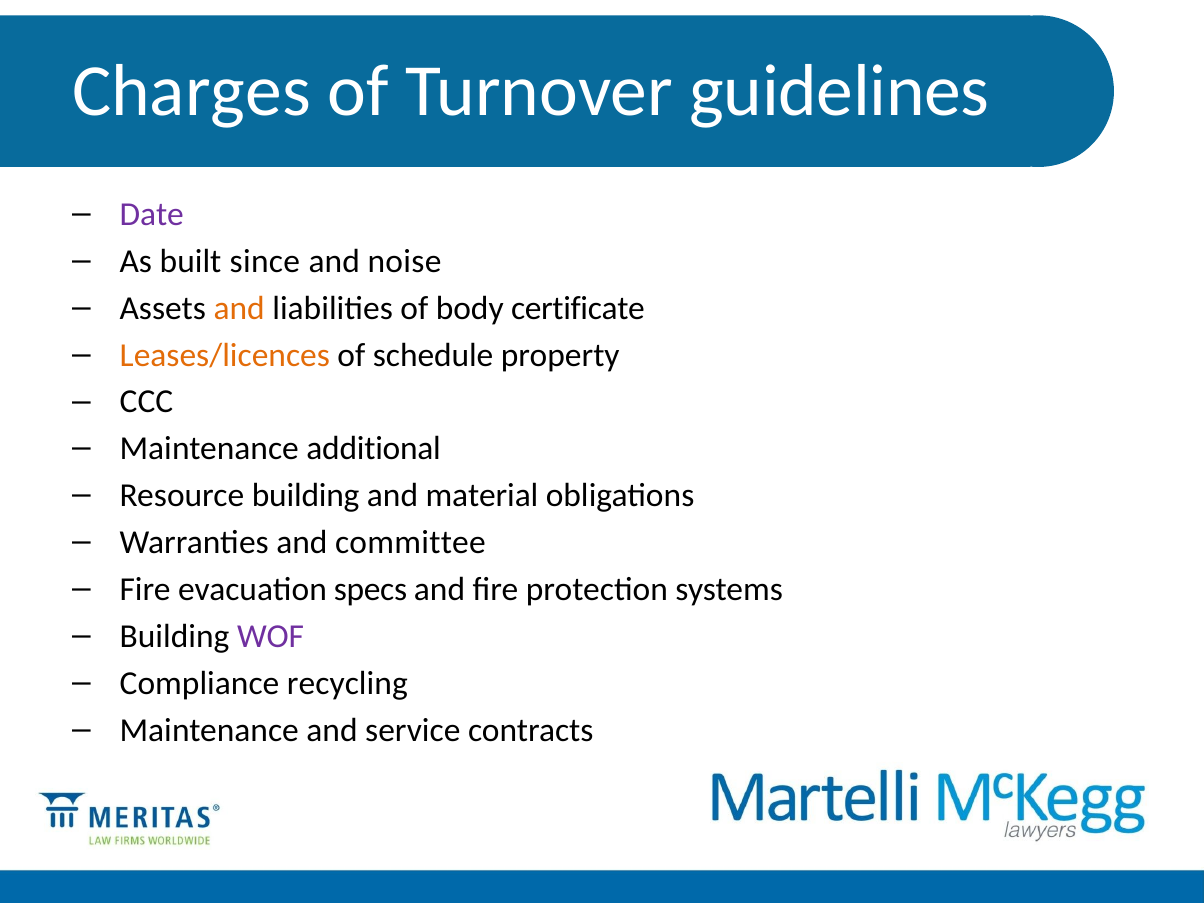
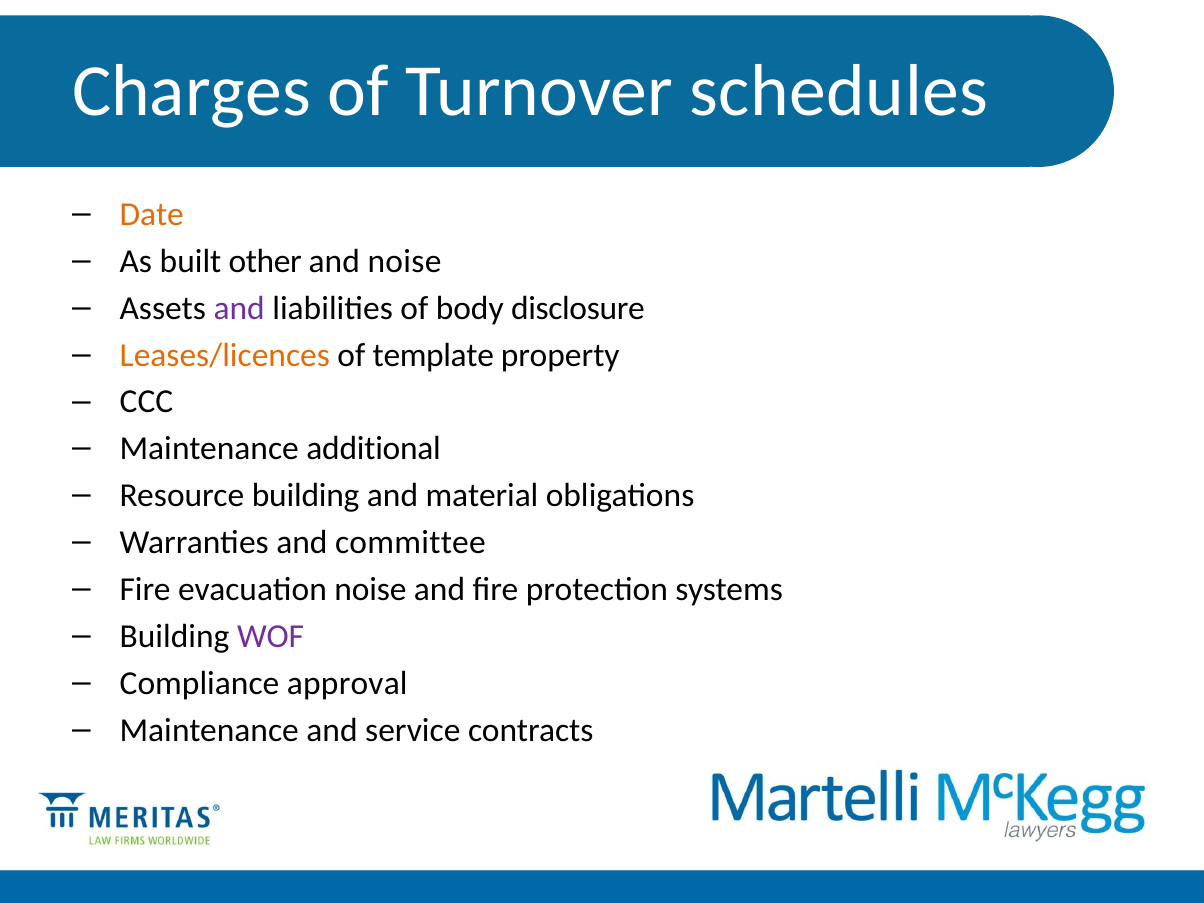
guidelines: guidelines -> schedules (839, 91)
Date colour: purple -> orange (152, 214)
since: since -> other (265, 261)
and colour: orange -> purple (239, 308)
certificate: certificate -> disclosure (578, 308)
schedule: schedule -> template (433, 355)
evacuation specs: specs -> noise (370, 589)
recycling: recycling -> approval (347, 683)
